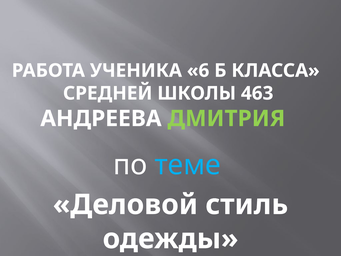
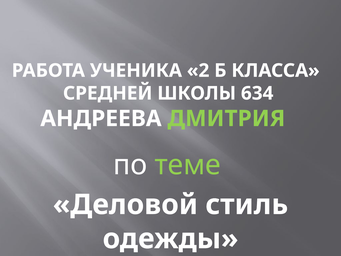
6: 6 -> 2 (198, 71)
463: 463 -> 634 (257, 93)
теме colour: light blue -> light green (188, 165)
